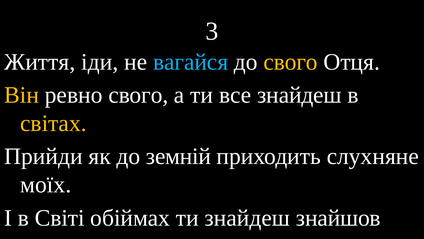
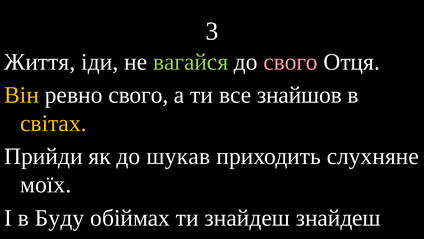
вагайся colour: light blue -> light green (191, 62)
свого colour: yellow -> pink (291, 62)
все знайдеш: знайдеш -> знайшов (299, 95)
земній: земній -> шукав (178, 156)
Світі: Світі -> Буду (60, 217)
знайдеш знайшов: знайшов -> знайдеш (338, 217)
